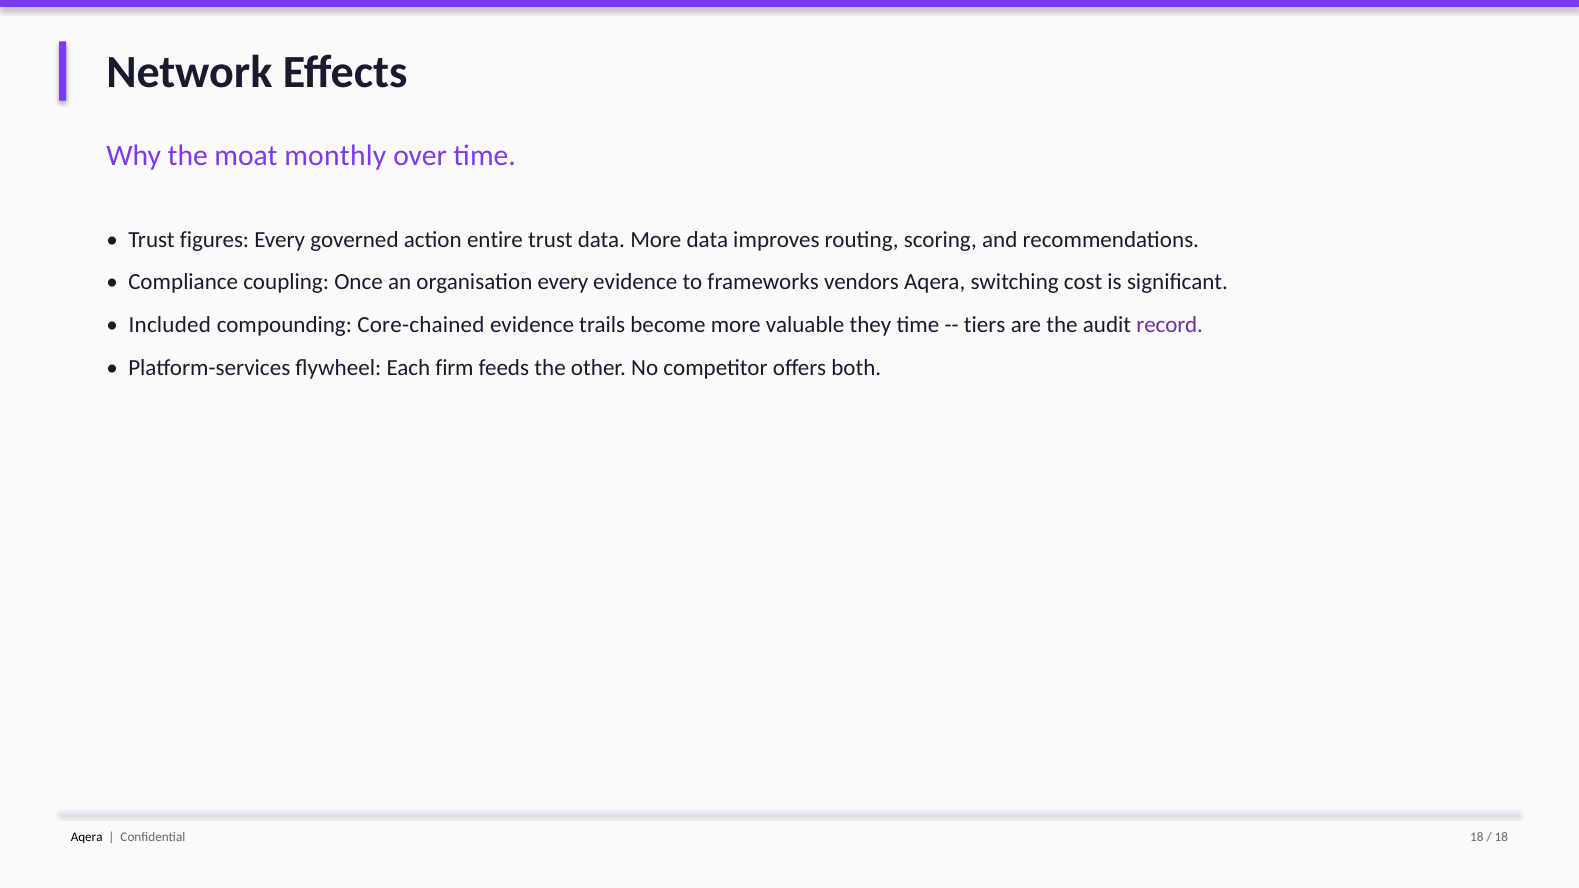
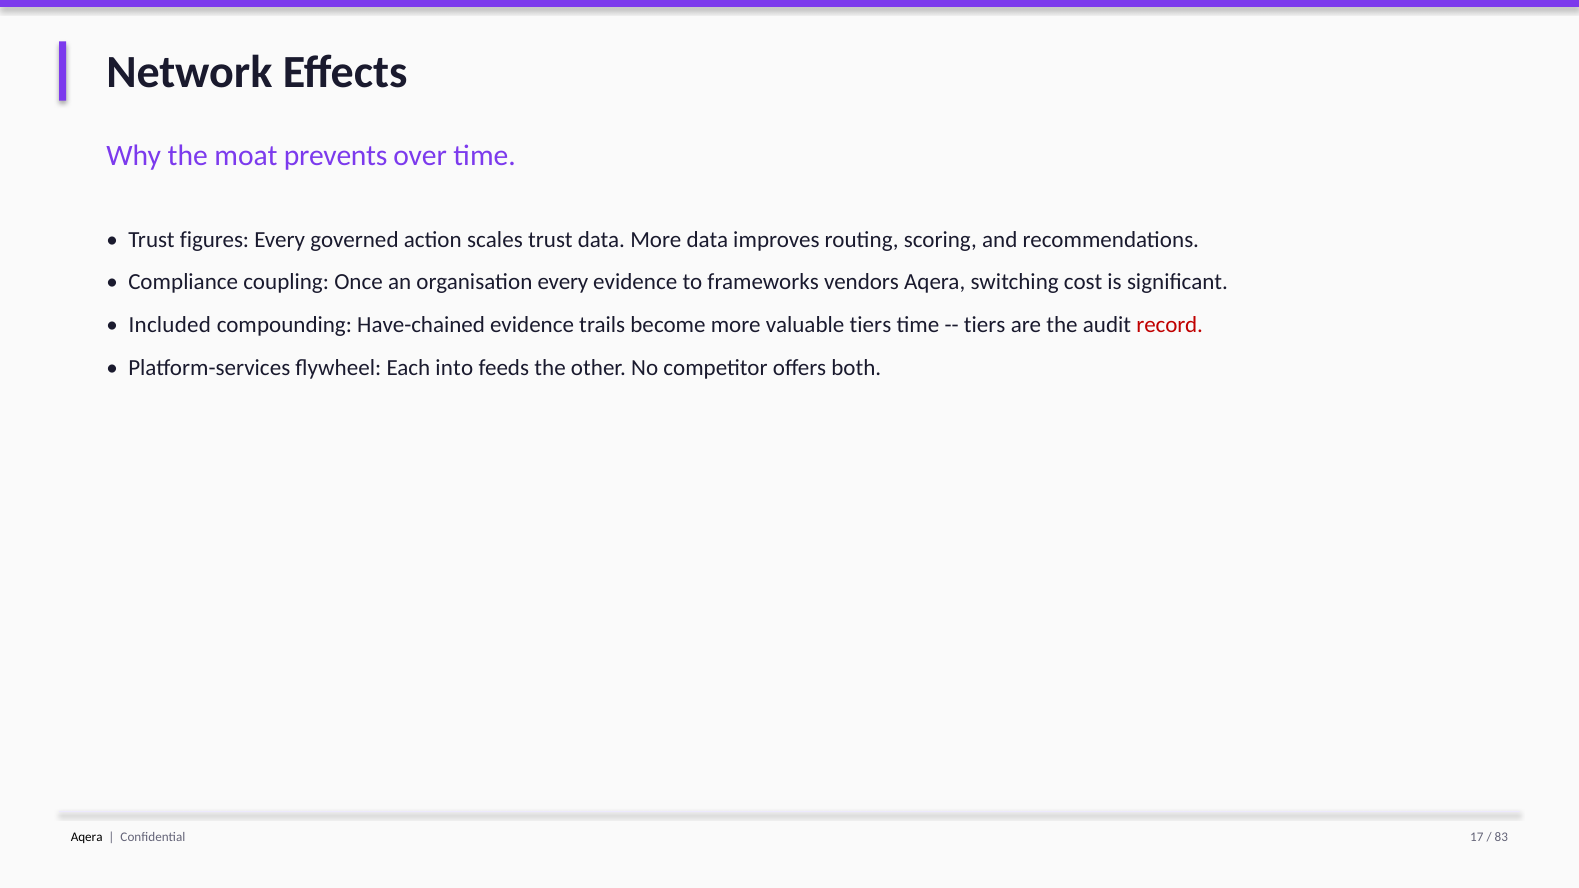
monthly: monthly -> prevents (336, 156)
entire: entire -> scales (495, 240)
Core-chained: Core-chained -> Have-chained (421, 325)
valuable they: they -> tiers (870, 325)
record colour: purple -> red (1170, 325)
firm: firm -> into (454, 368)
Confidential 18: 18 -> 17 (1477, 838)
18: 18 -> 83 (1501, 838)
